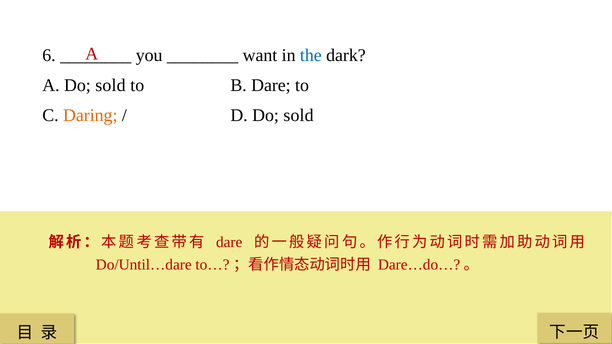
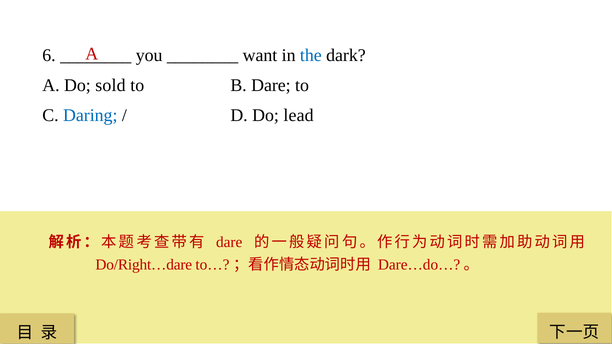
Daring colour: orange -> blue (90, 116)
D Do sold: sold -> lead (299, 116)
Do/Until…dare: Do/Until…dare -> Do/Right…dare (144, 265)
